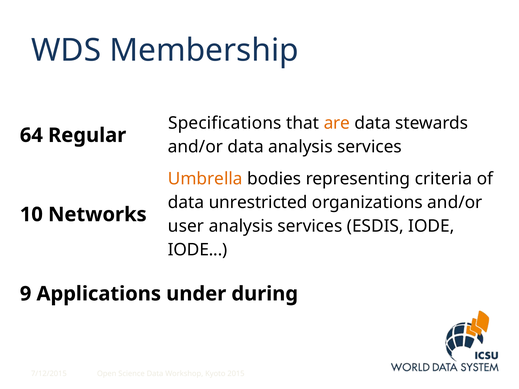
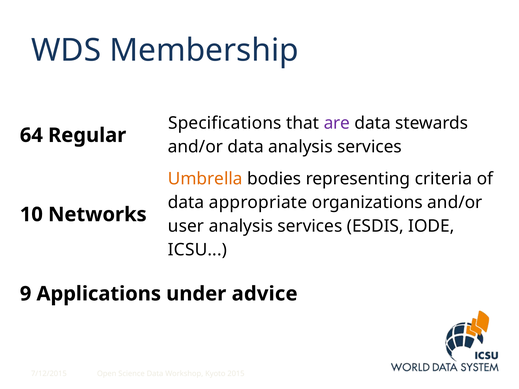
are colour: orange -> purple (337, 123)
unrestricted: unrestricted -> appropriate (258, 203)
IODE: IODE -> ICSU (197, 250)
during: during -> advice (265, 294)
